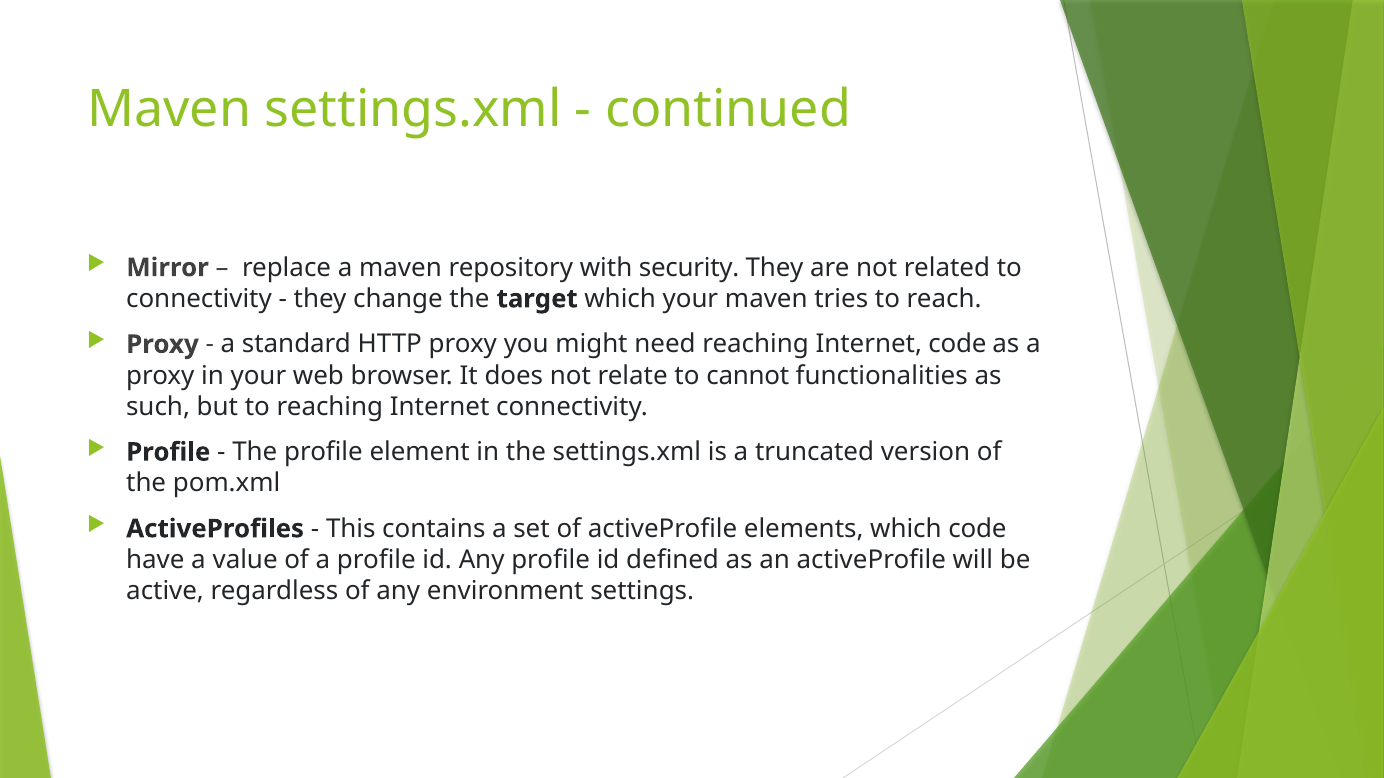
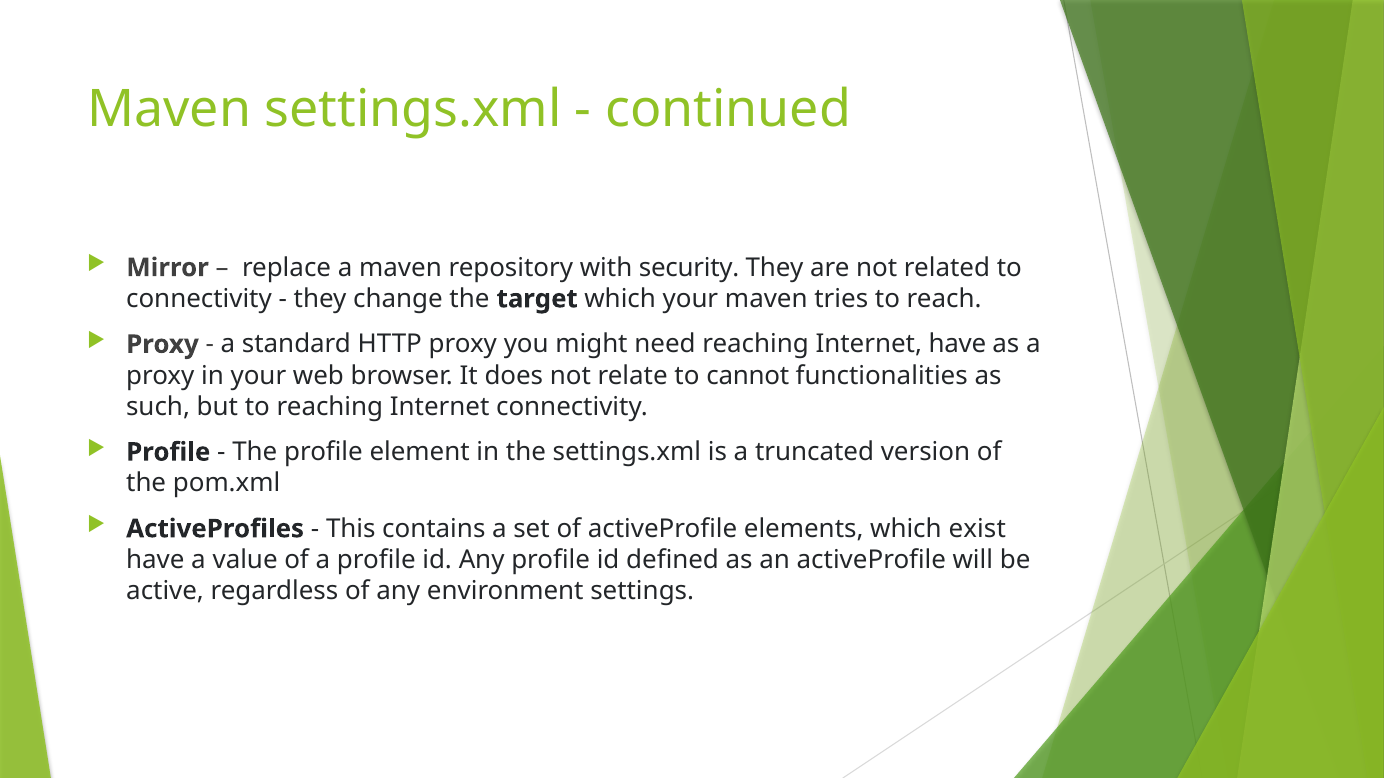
Internet code: code -> have (957, 345)
which code: code -> exist (977, 529)
